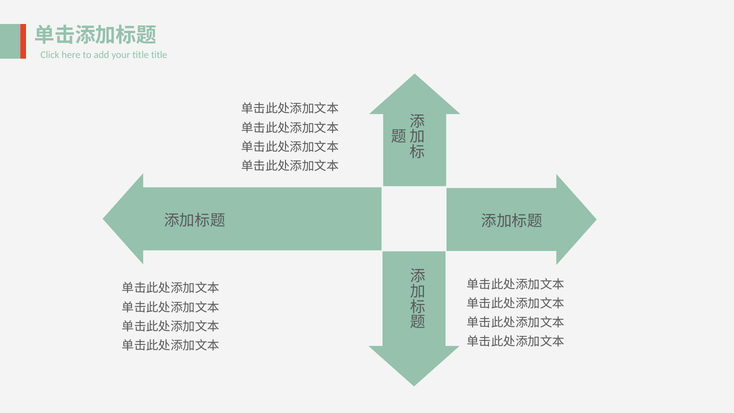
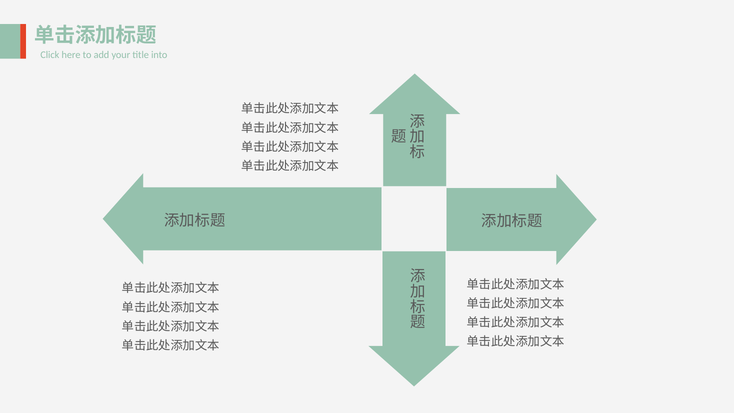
title title: title -> into (159, 55)
